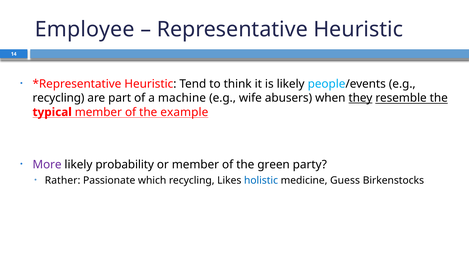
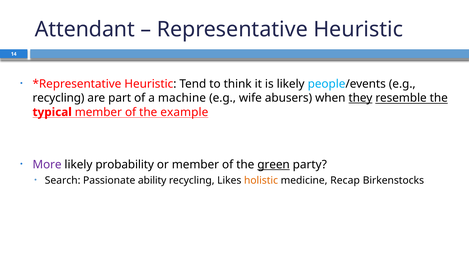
Employee: Employee -> Attendant (85, 29)
green underline: none -> present (274, 165)
Rather: Rather -> Search (63, 180)
which: which -> ability (152, 180)
holistic colour: blue -> orange (261, 180)
Guess: Guess -> Recap (345, 180)
